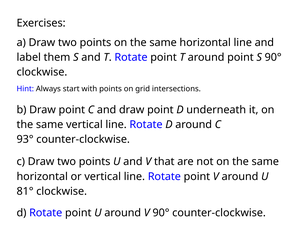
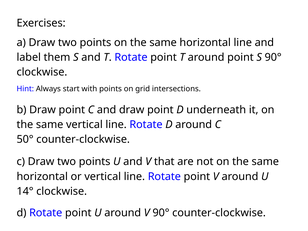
93°: 93° -> 50° (25, 139)
81°: 81° -> 14° (25, 191)
